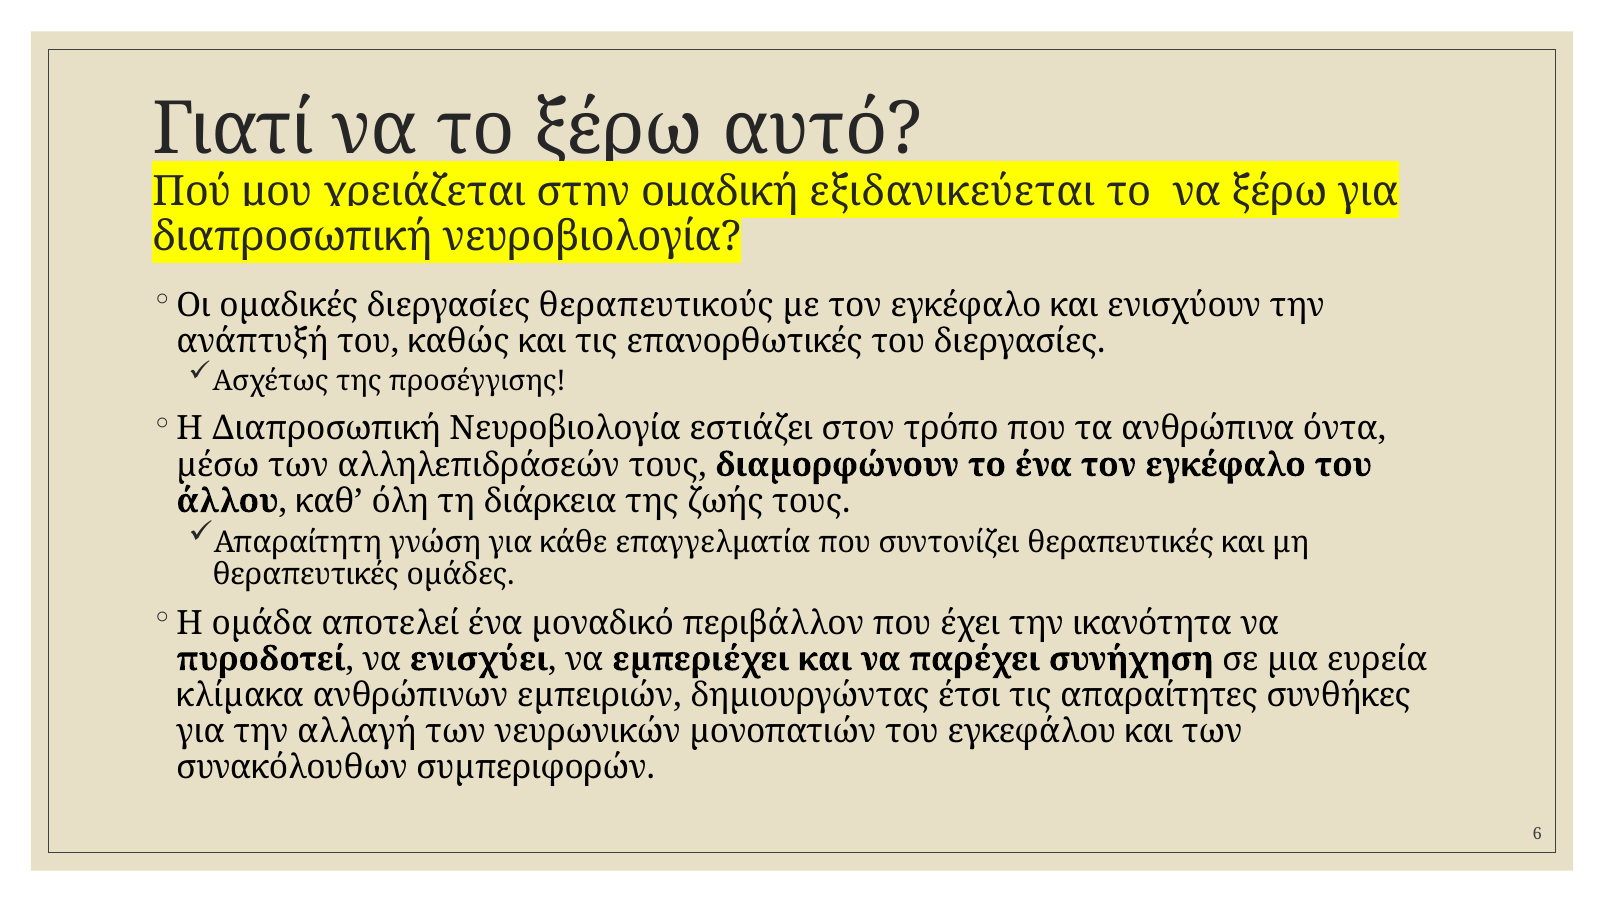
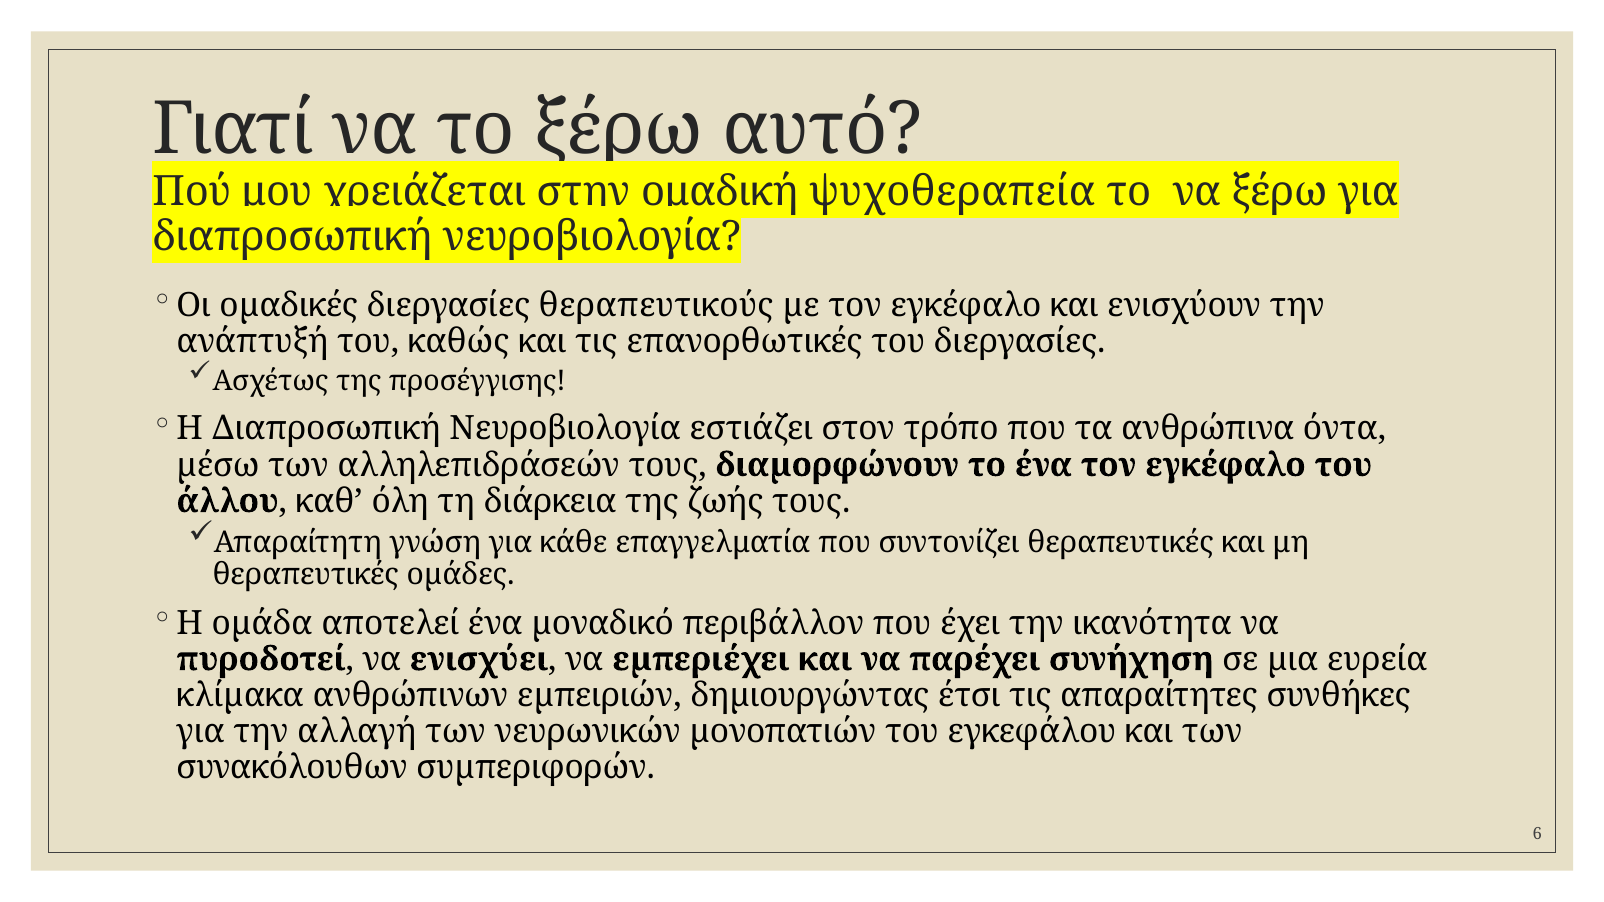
εξιδανικεύεται: εξιδανικεύεται -> ψυχοθεραπεία (952, 192)
